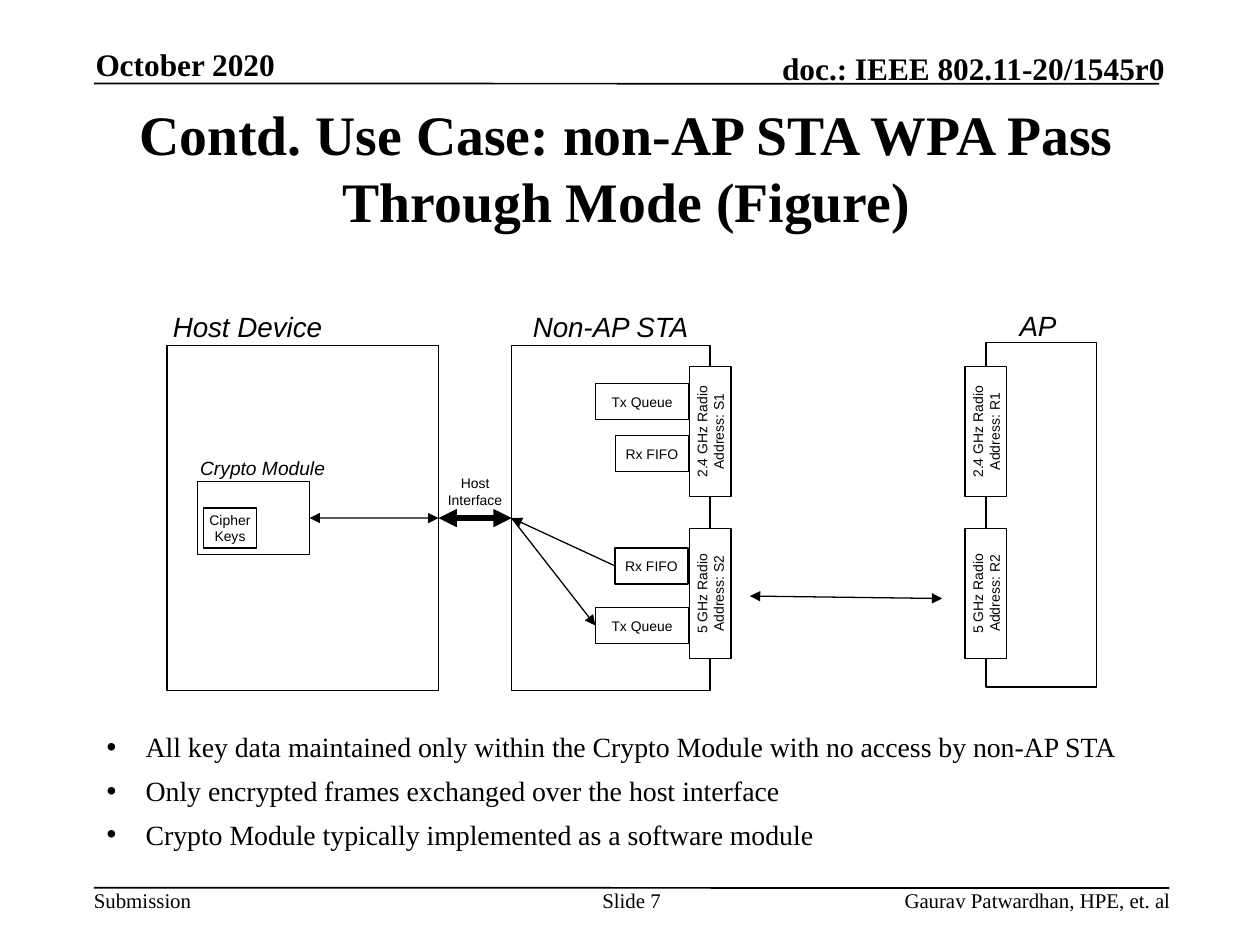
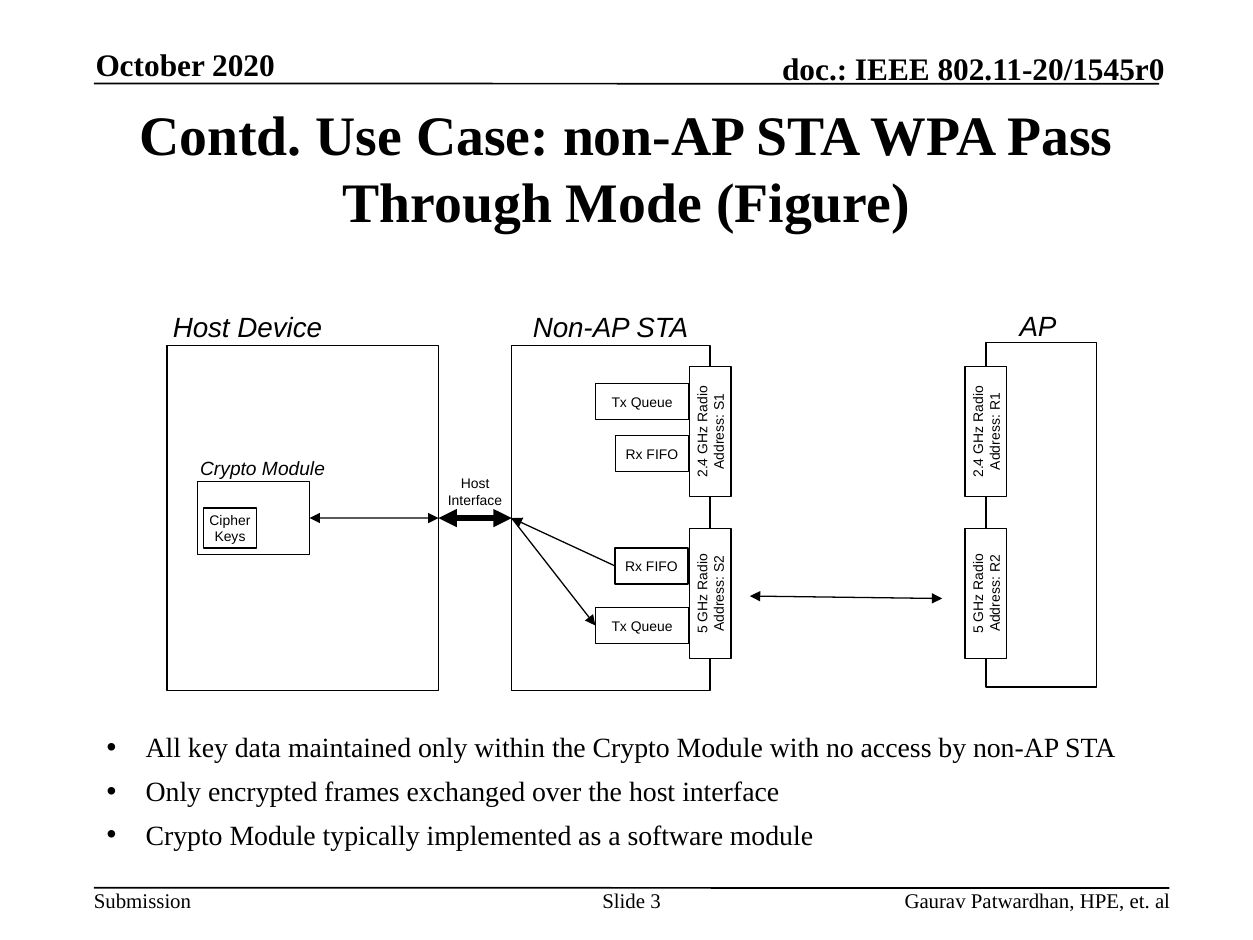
7: 7 -> 3 (656, 901)
